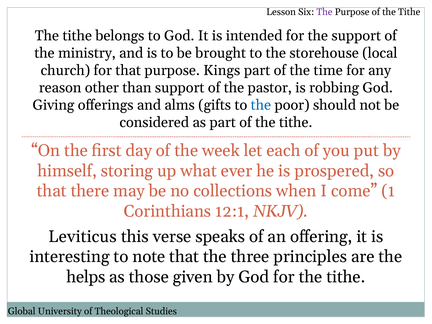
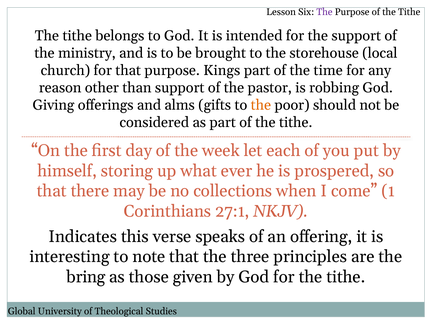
the colour: blue -> orange (261, 105)
12:1: 12:1 -> 27:1 (232, 211)
Leviticus: Leviticus -> Indicates (83, 237)
helps: helps -> bring (86, 277)
